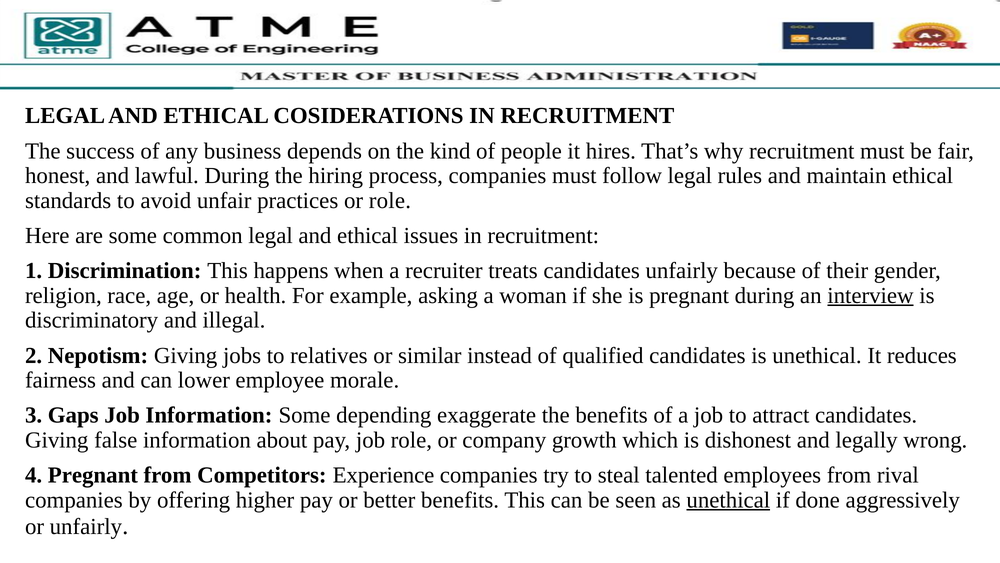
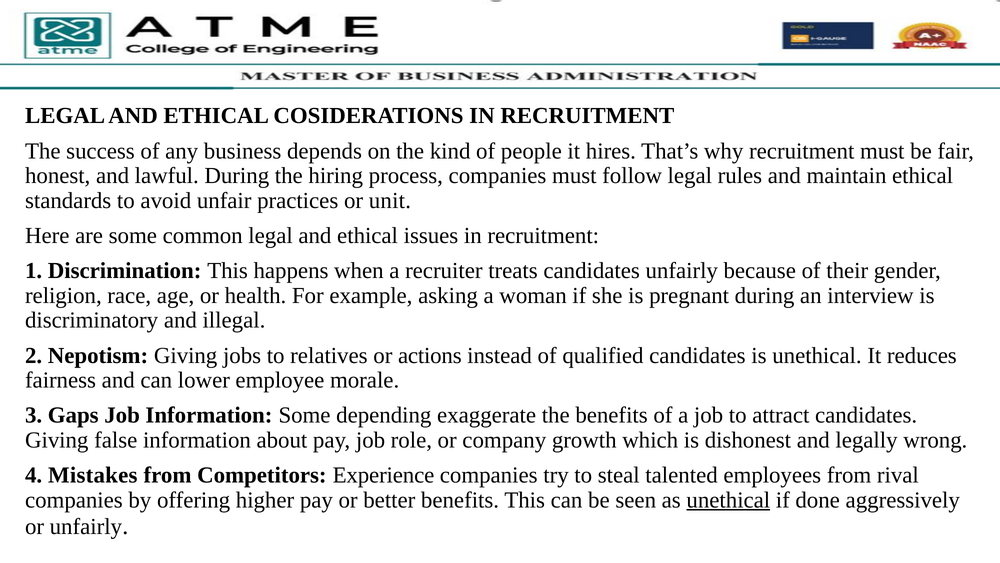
or role: role -> unit (390, 200)
interview underline: present -> none (870, 295)
similar: similar -> actions (430, 355)
4 Pregnant: Pregnant -> Mistakes (93, 475)
